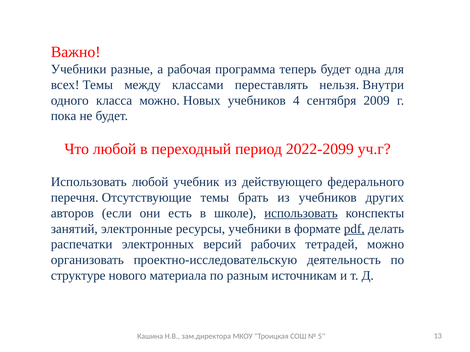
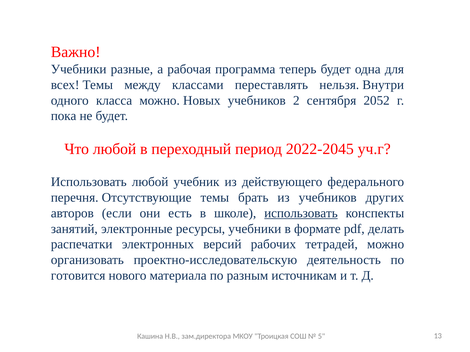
4: 4 -> 2 (296, 101)
2009: 2009 -> 2052 (377, 101)
2022-2099: 2022-2099 -> 2022-2045 (320, 149)
pdf underline: present -> none (354, 229)
структуре: структуре -> готовится (78, 276)
